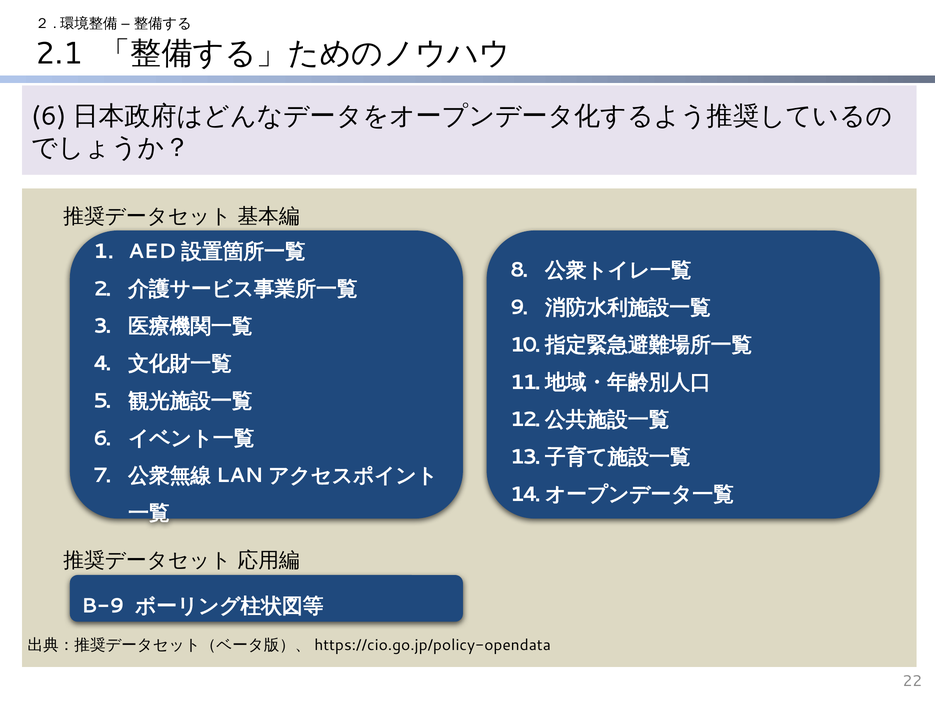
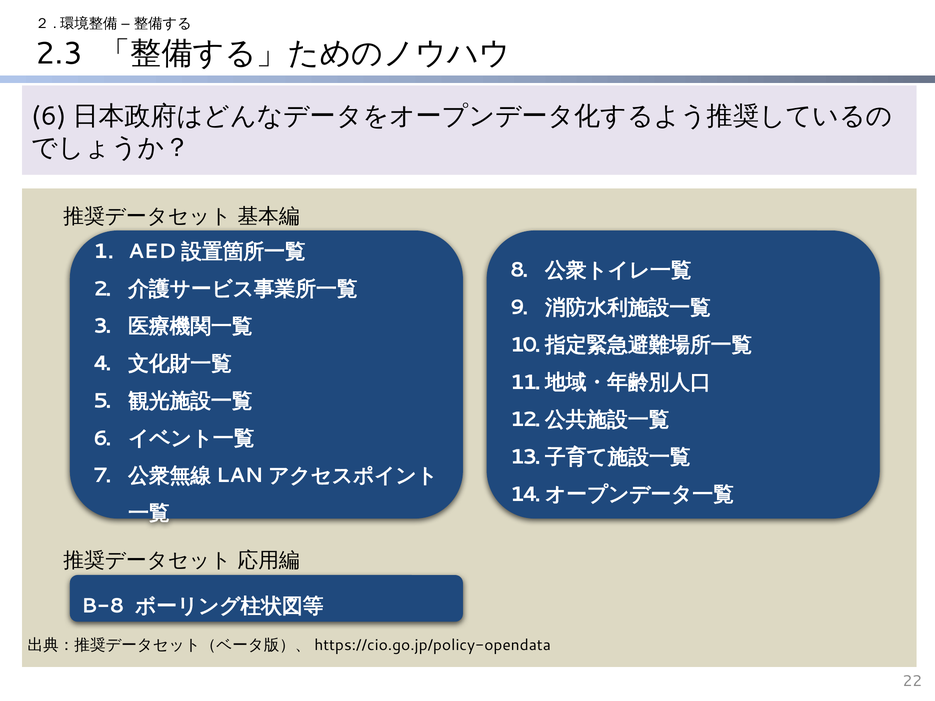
2.1: 2.1 -> 2.3 (59, 54)
B-9: B-9 -> B-8 (103, 606)
